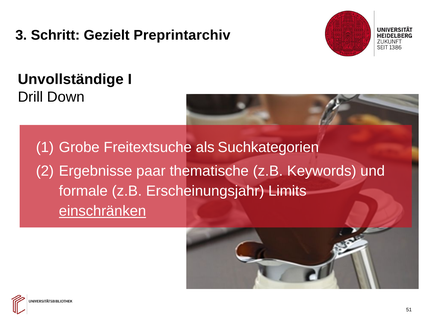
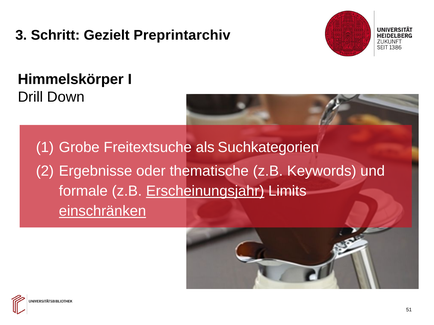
Unvollständige: Unvollständige -> Himmelskörper (71, 79)
paar: paar -> oder (151, 171)
Erscheinungsjahr underline: none -> present (205, 191)
